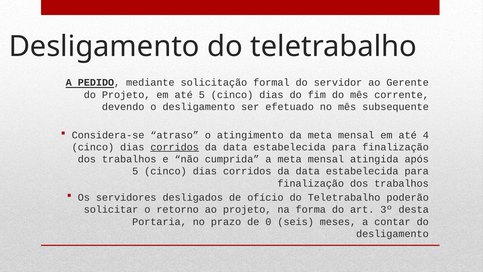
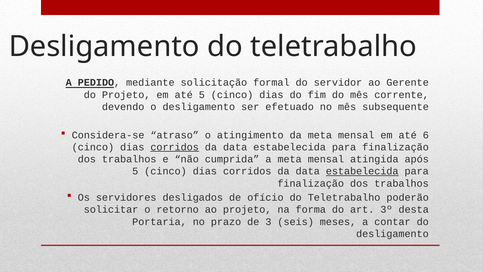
4: 4 -> 6 (426, 135)
estabelecida underline: none -> present (362, 171)
0: 0 -> 3 (268, 221)
